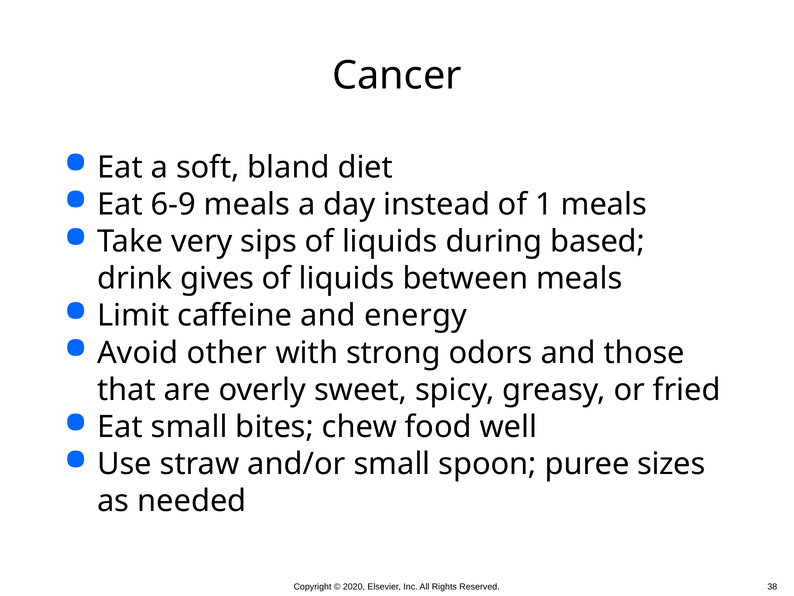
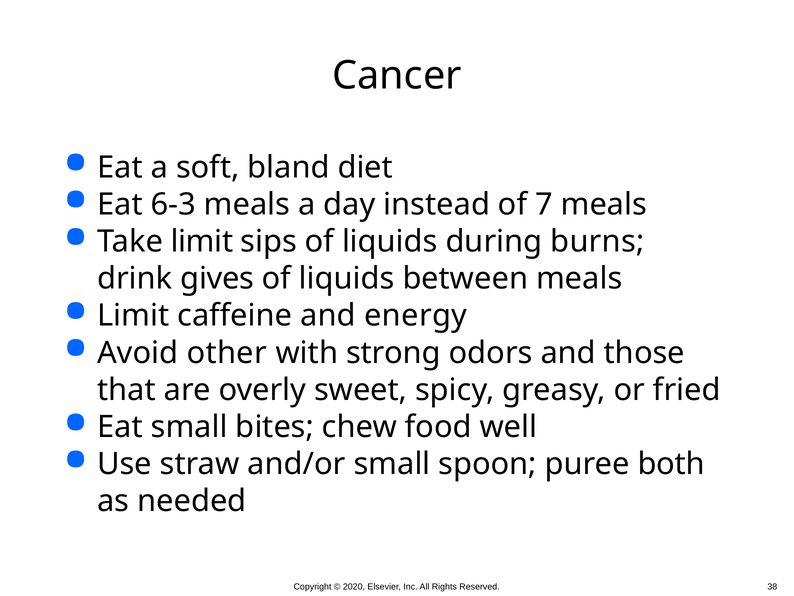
6-9: 6-9 -> 6-3 (173, 204)
1: 1 -> 7 (544, 204)
Take very: very -> limit (202, 241)
based: based -> burns (597, 241)
sizes: sizes -> both (671, 464)
